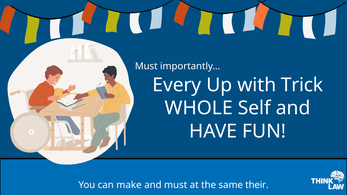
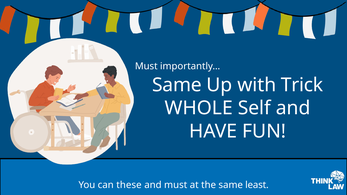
Every: Every -> Same (177, 85)
make: make -> these (129, 185)
their: their -> least (257, 185)
